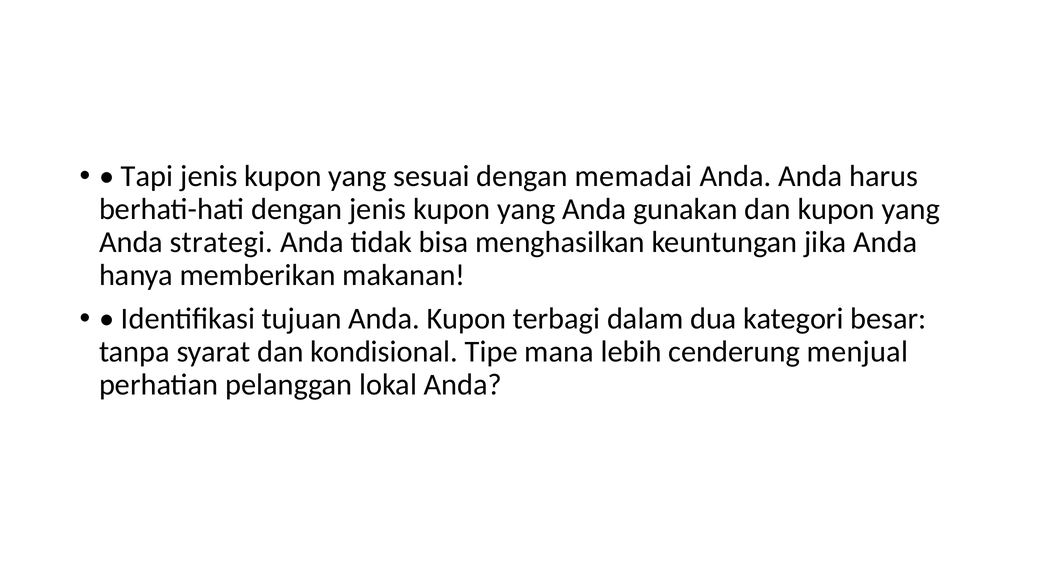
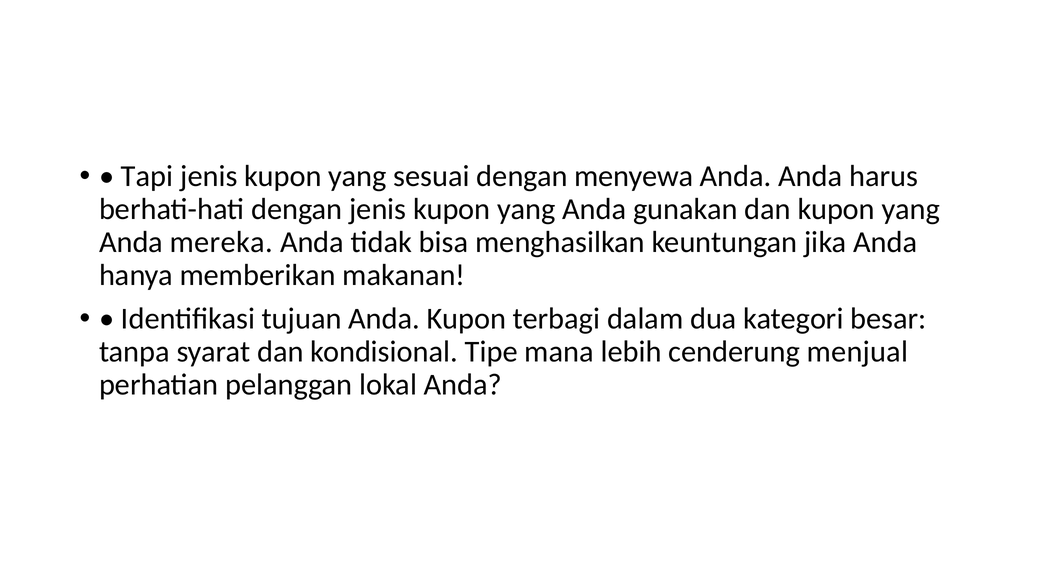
memadai: memadai -> menyewa (634, 176)
strategi: strategi -> mereka (221, 242)
